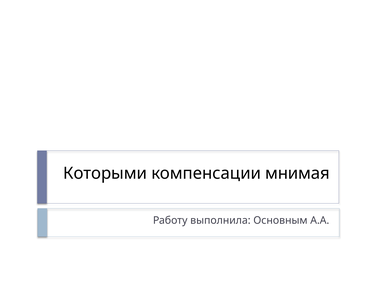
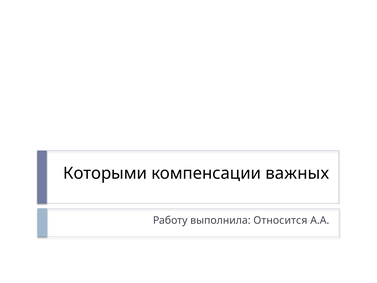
мнимая: мнимая -> важных (297, 173)
Основным: Основным -> Относится (280, 220)
